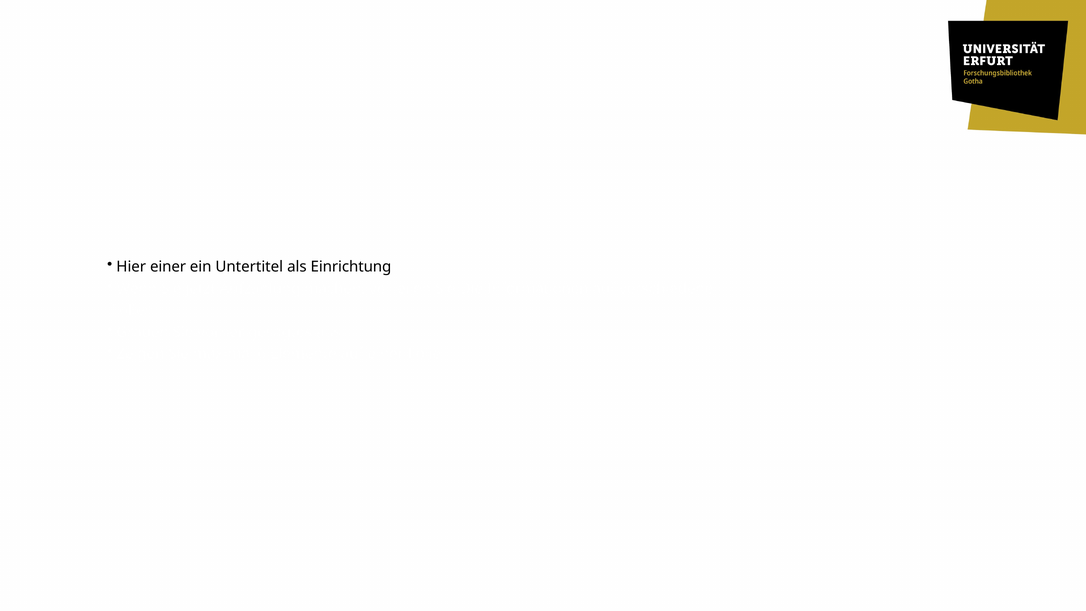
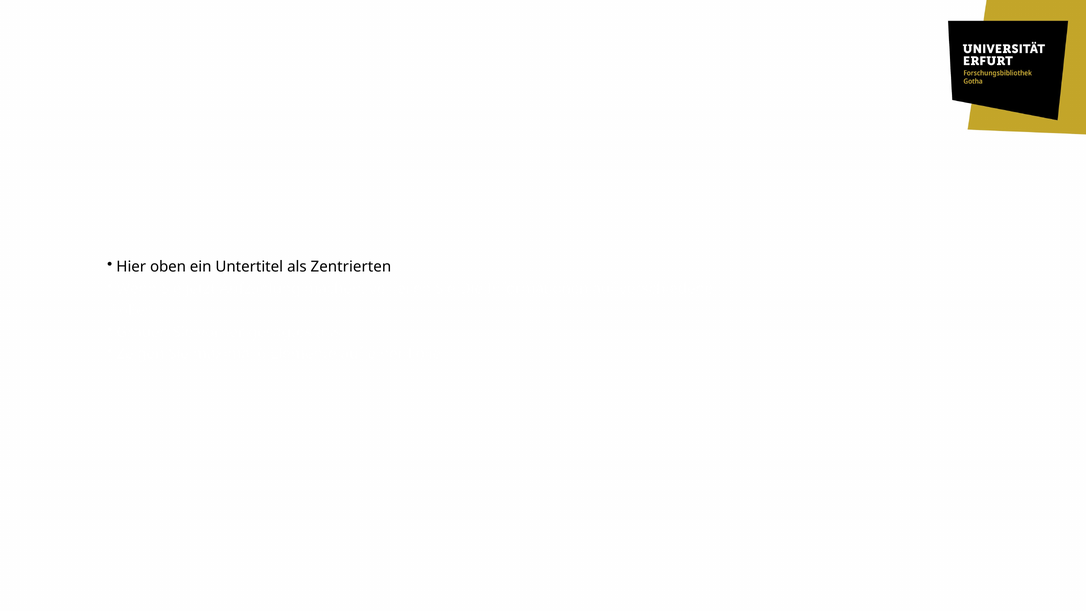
Hier einer: einer -> oben (168, 267)
Einrichtung: Einrichtung -> Zentrierten (351, 267)
